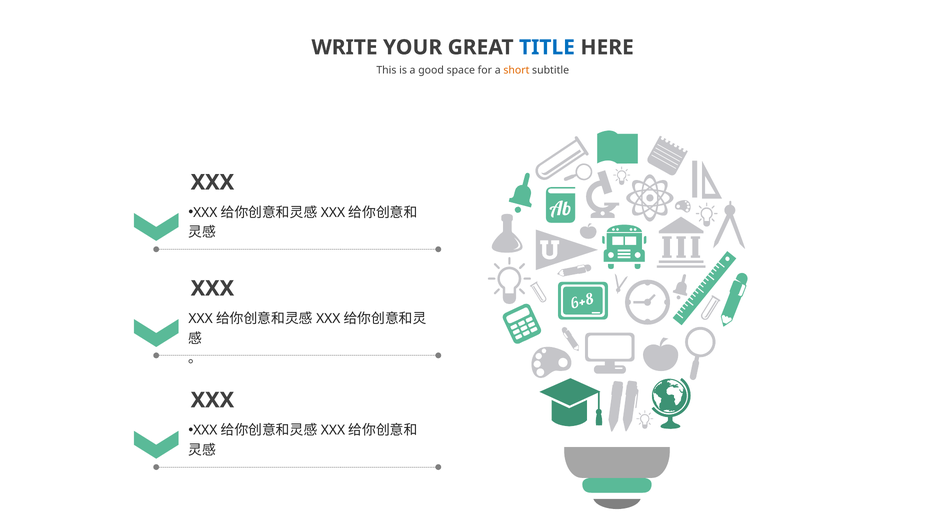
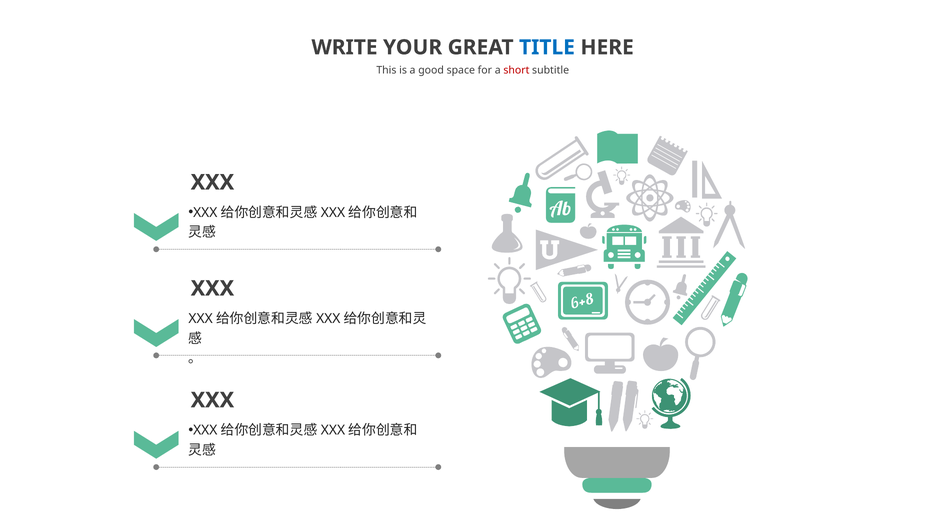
short colour: orange -> red (516, 70)
